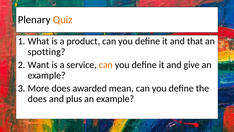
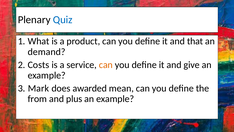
Quiz colour: orange -> blue (63, 20)
spotting: spotting -> demand (47, 52)
Want: Want -> Costs (38, 65)
More: More -> Mark (38, 88)
does: does -> from (37, 99)
